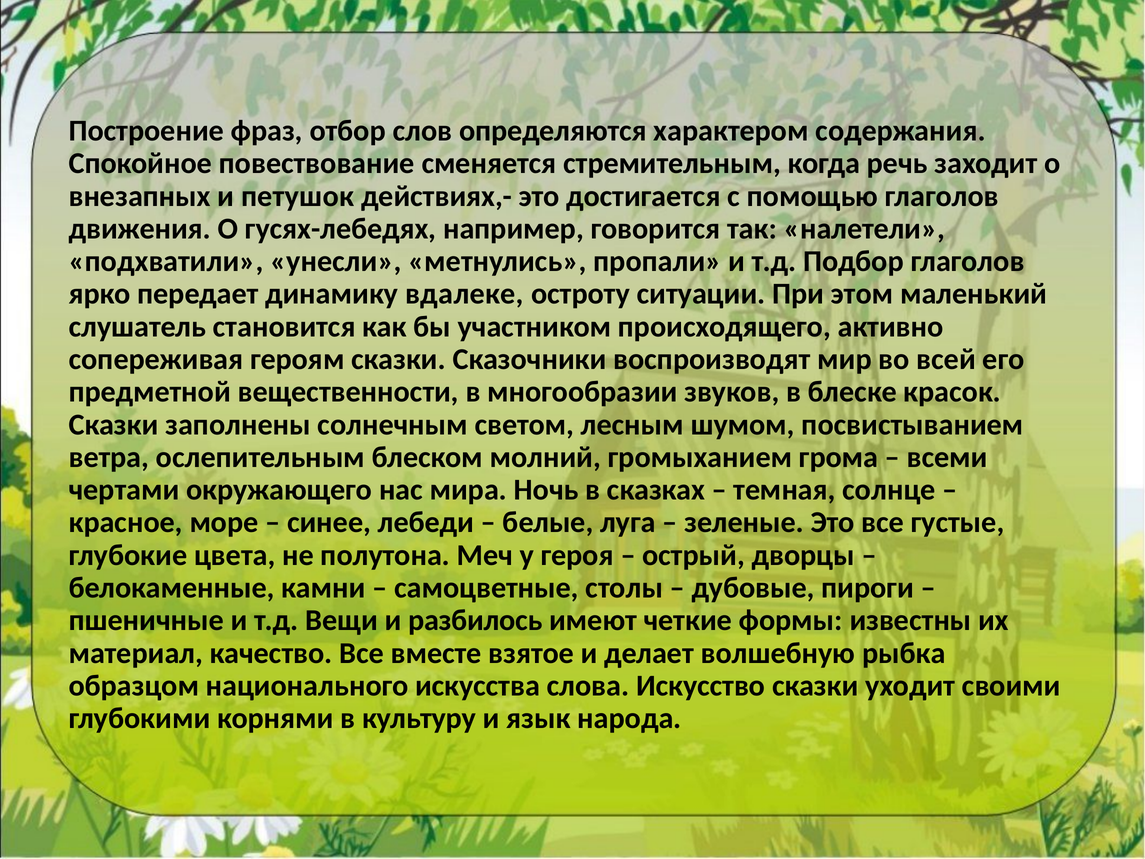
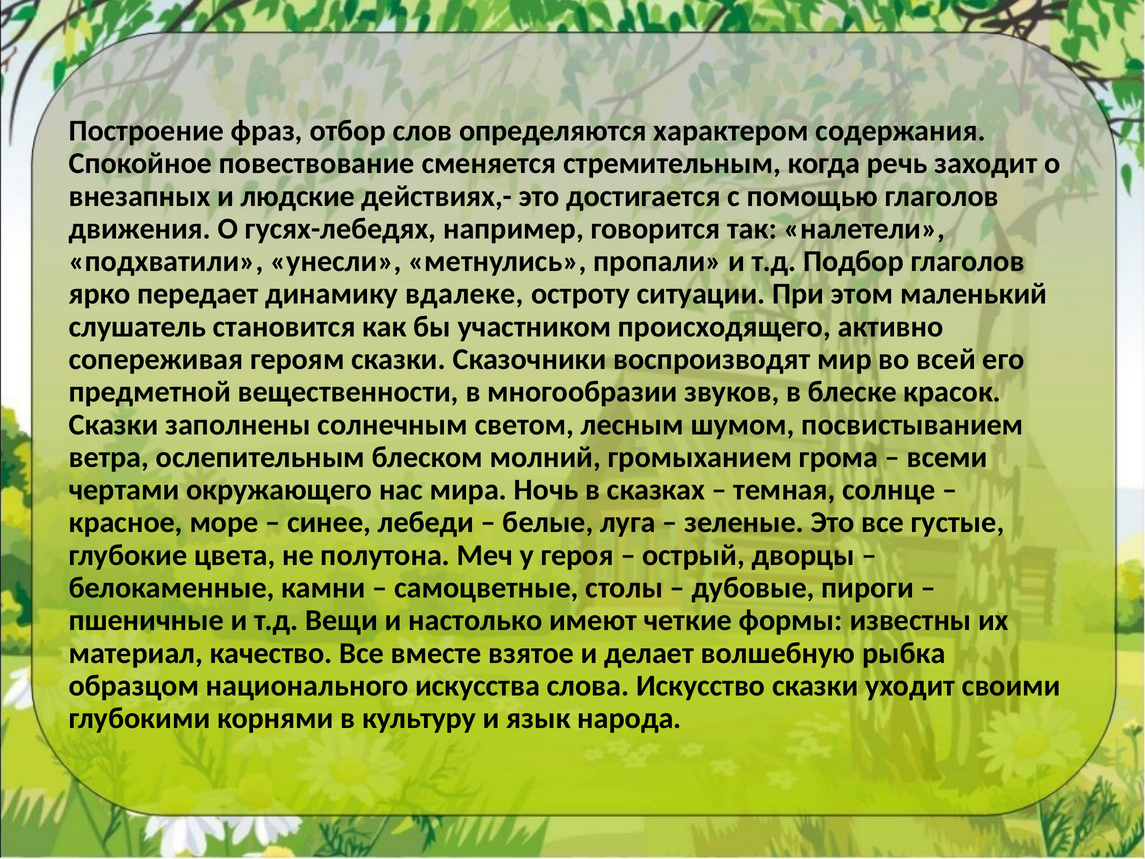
петушок: петушок -> людские (298, 196)
разбилось: разбилось -> настолько (475, 620)
